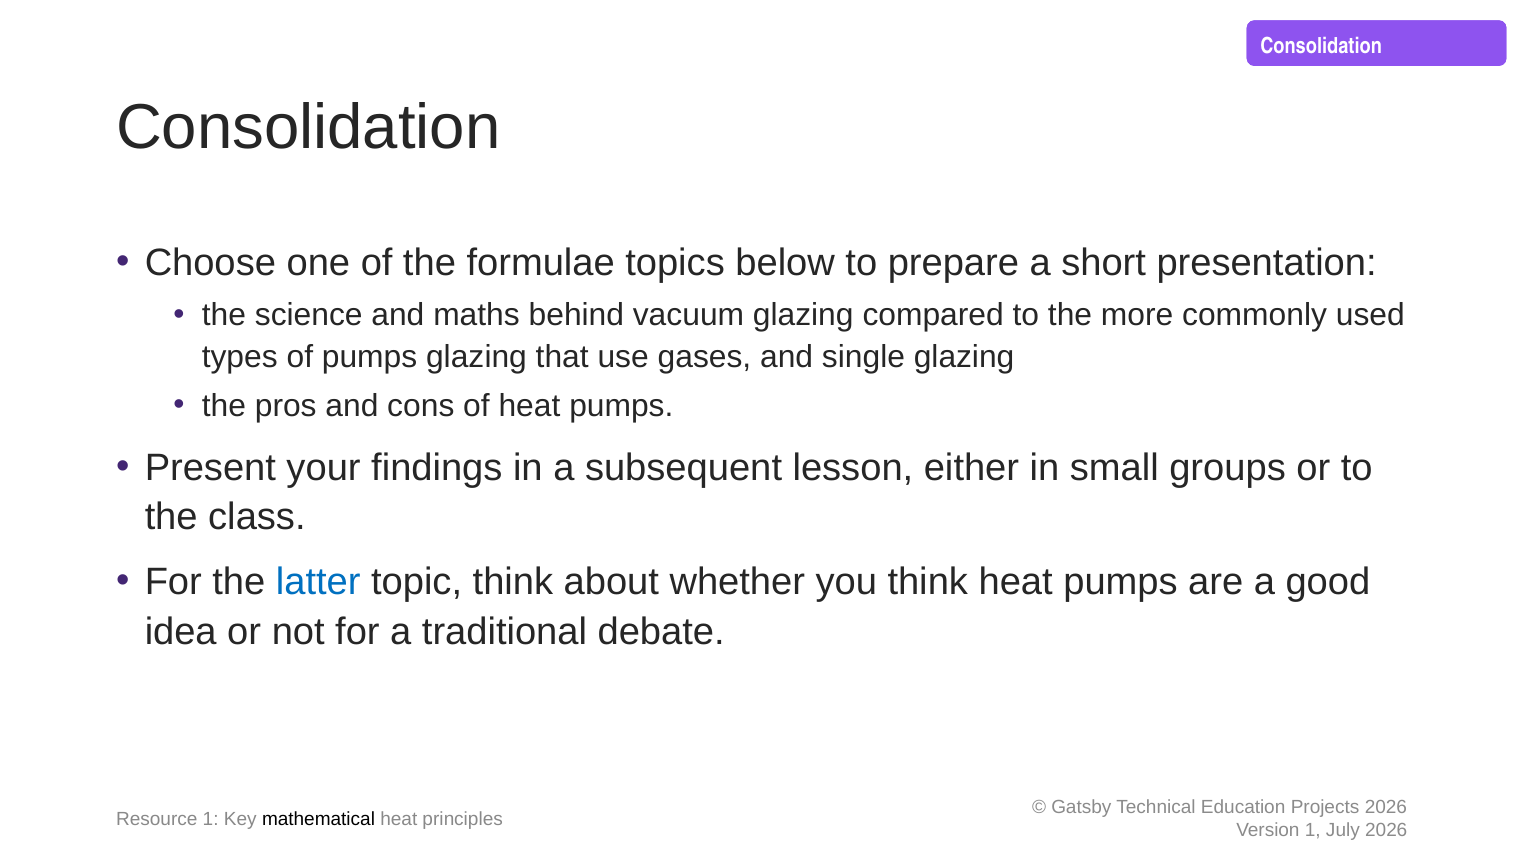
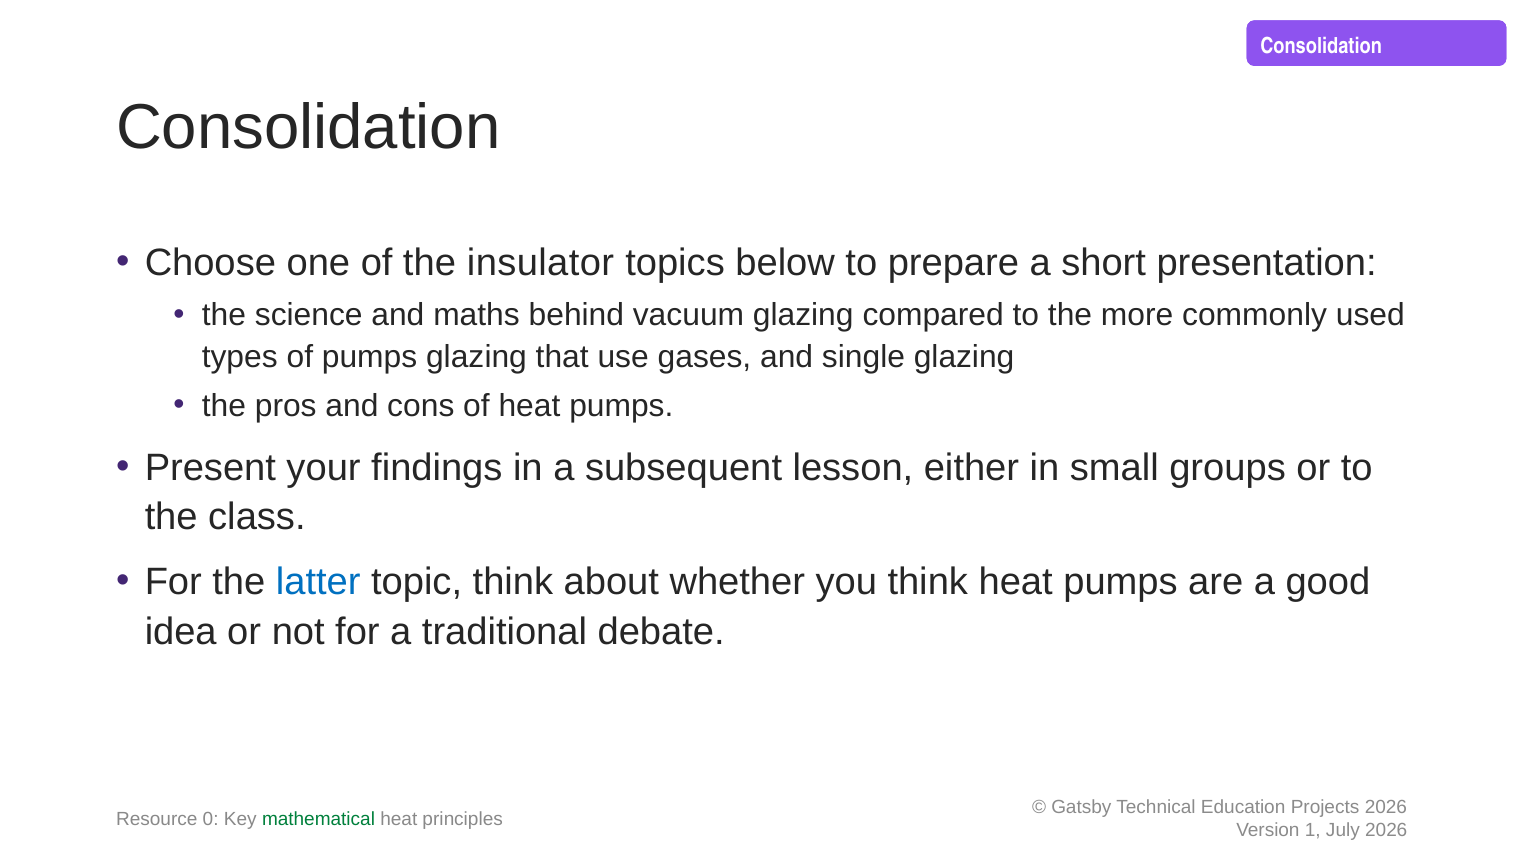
formulae: formulae -> insulator (541, 263)
Resource 1: 1 -> 0 (211, 820)
mathematical colour: black -> green (318, 820)
